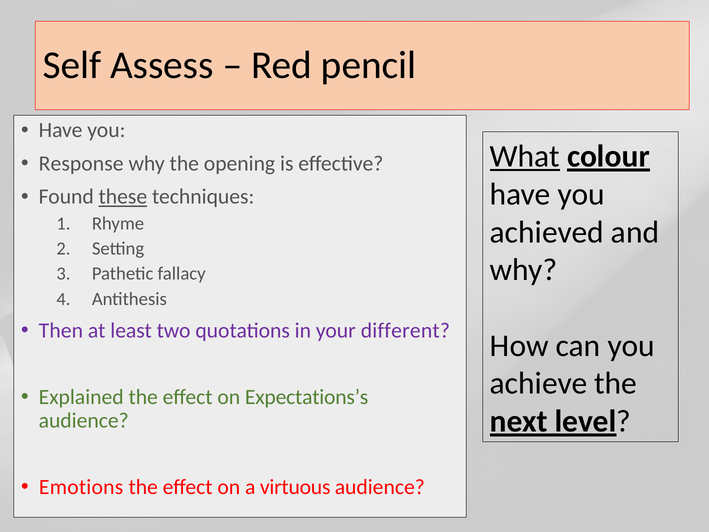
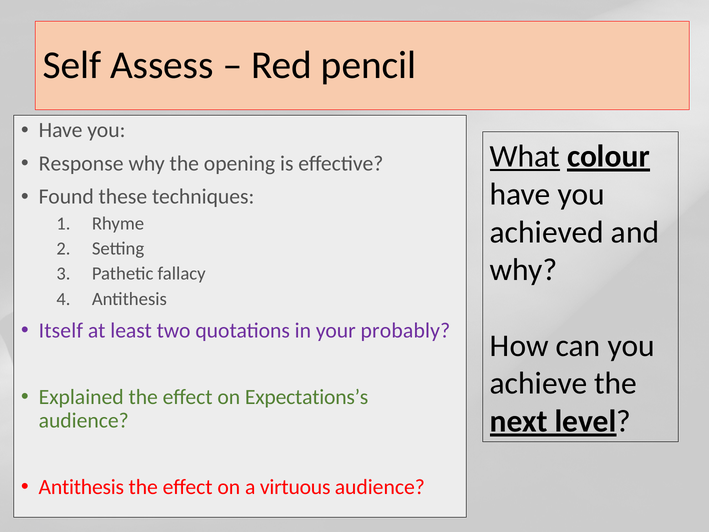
these underline: present -> none (123, 197)
Then: Then -> Itself (61, 330)
different: different -> probably (405, 330)
Emotions: Emotions -> Antithesis (81, 487)
